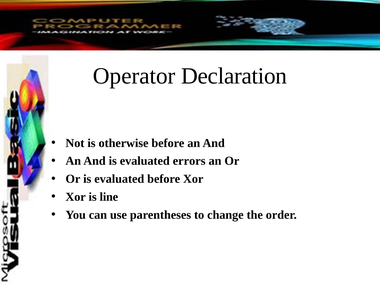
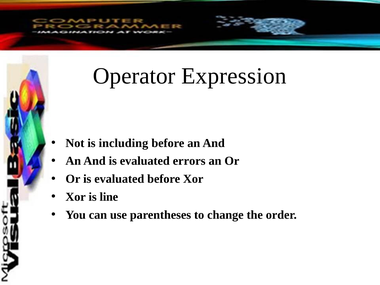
Declaration: Declaration -> Expression (234, 76)
otherwise: otherwise -> including (123, 143)
